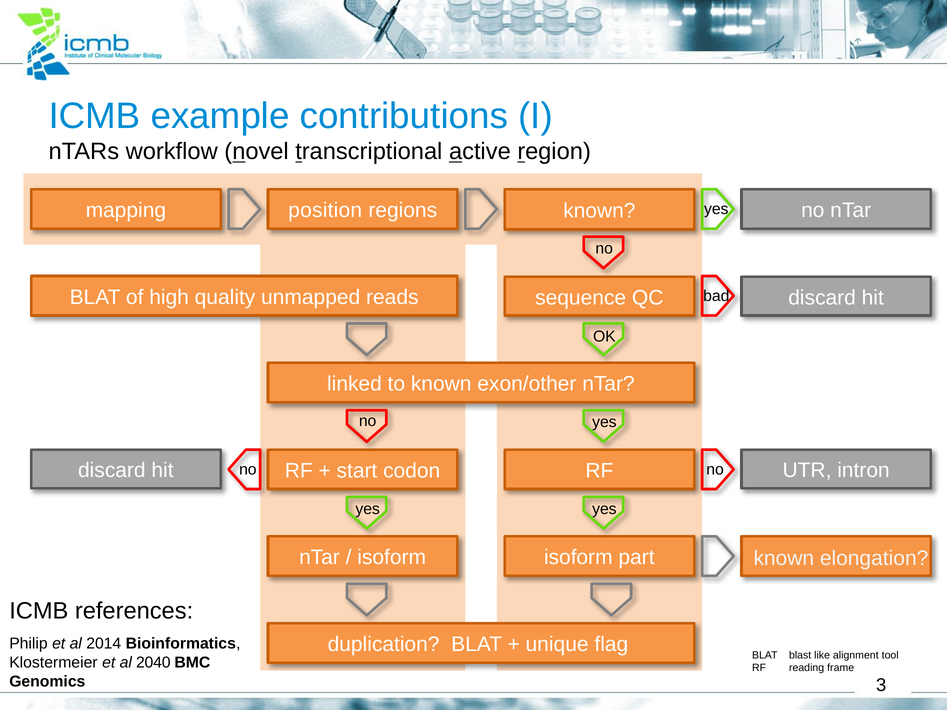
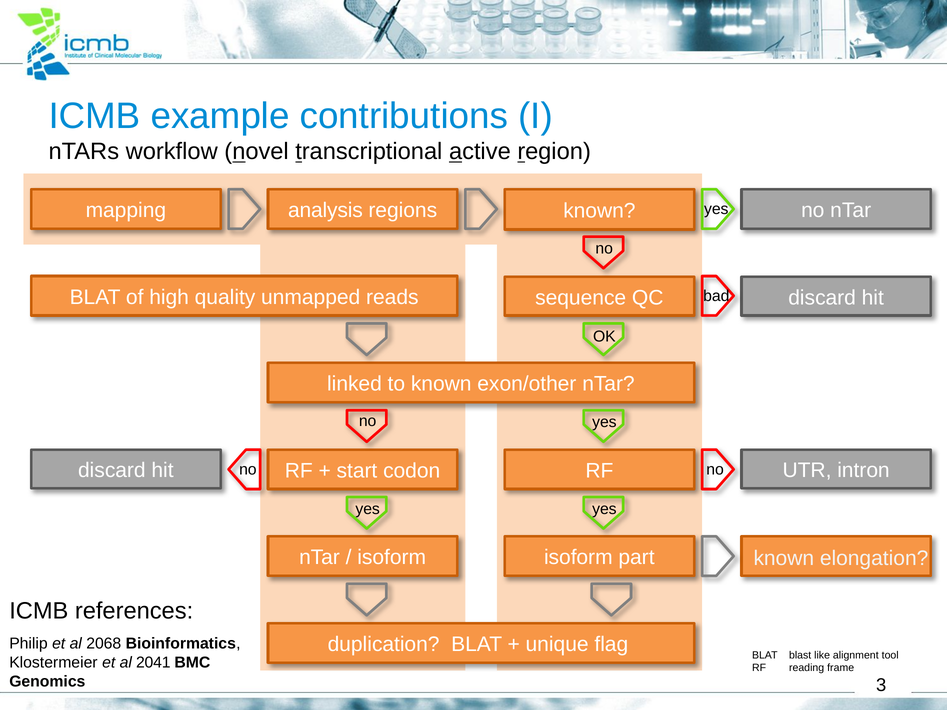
position: position -> analysis (325, 211)
2014: 2014 -> 2068 (104, 644)
2040: 2040 -> 2041 (153, 663)
